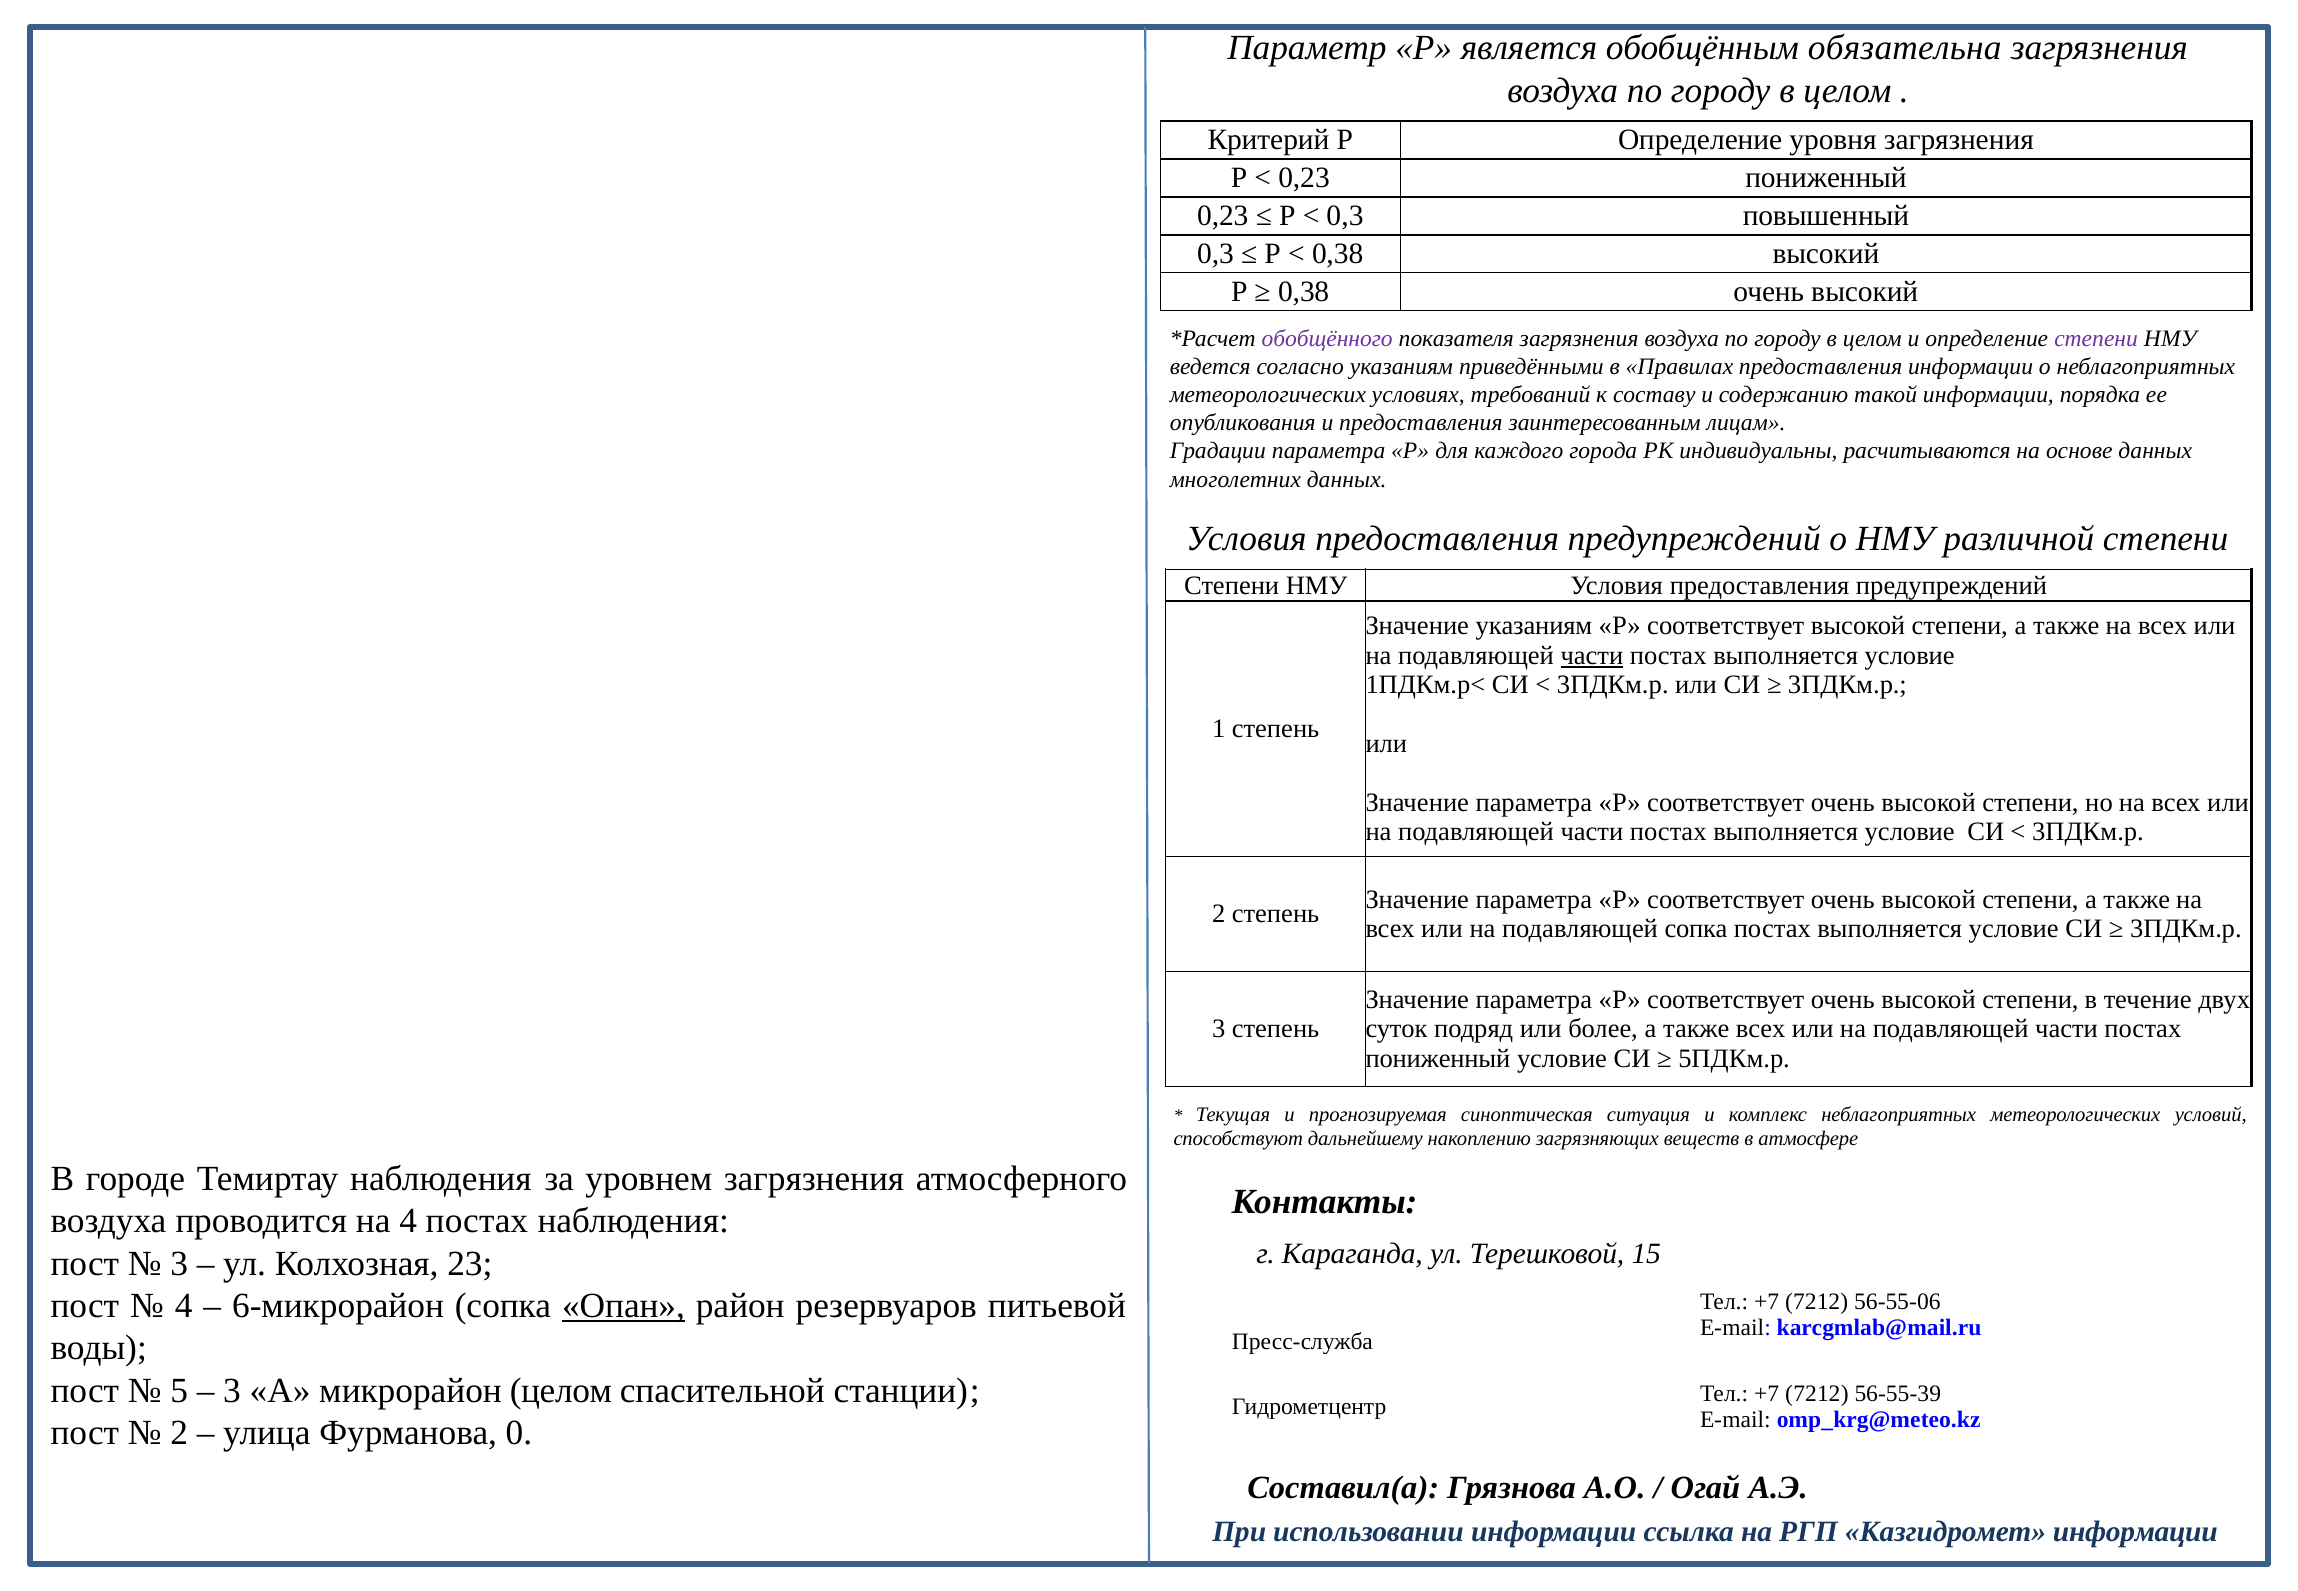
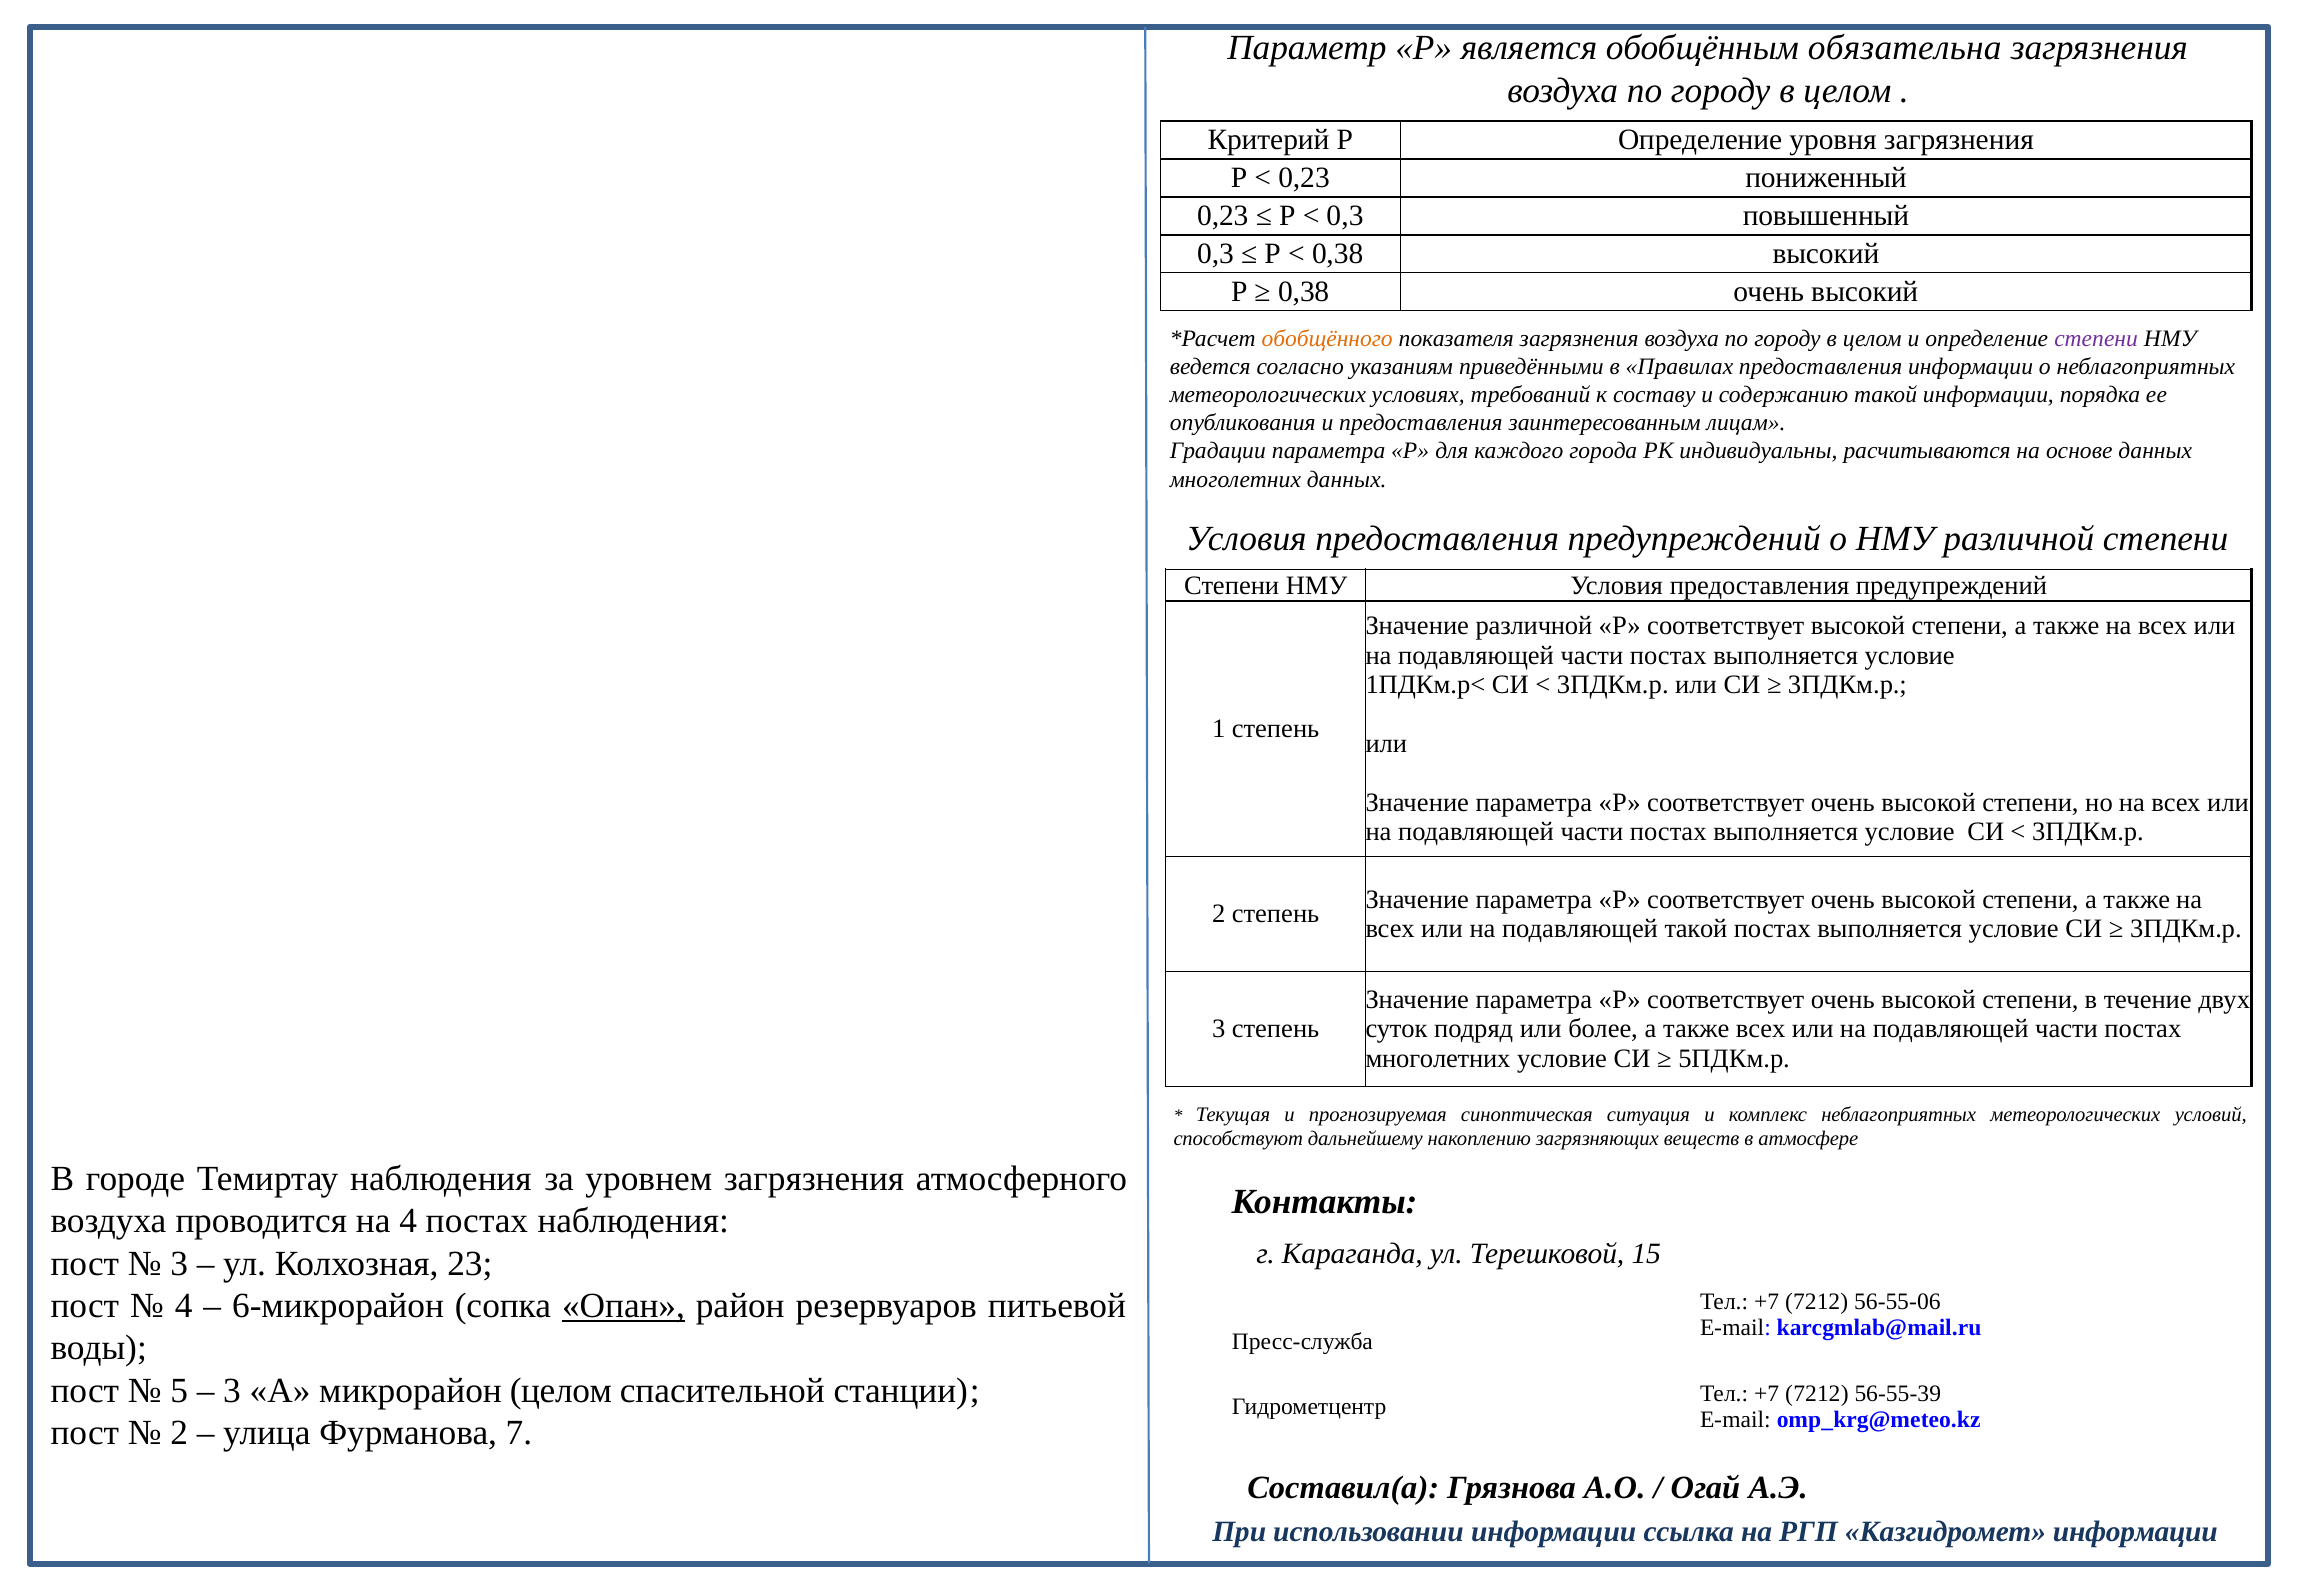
обобщённого colour: purple -> orange (1327, 338)
Значение указаниям: указаниям -> различной (1534, 626)
части underline: present -> none (1592, 655)
подавляющей сопка: сопка -> такой (1696, 929)
пониженный: пониженный -> многолетних (1438, 1058)
0: 0 -> 7 (519, 1433)
